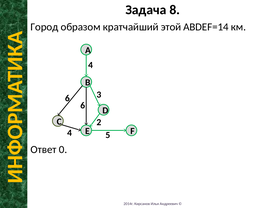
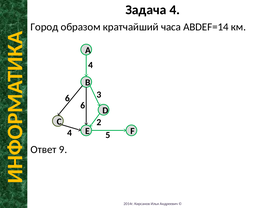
Задача 8: 8 -> 4 (175, 10)
этой: этой -> часа (171, 27)
0: 0 -> 9 (63, 150)
